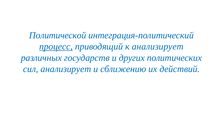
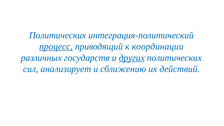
Политической: Политической -> Политических (58, 35)
к анализирует: анализирует -> координации (158, 47)
других underline: none -> present (132, 58)
